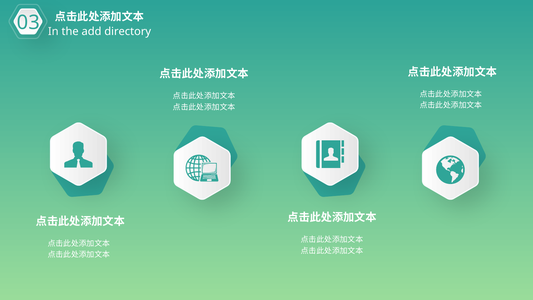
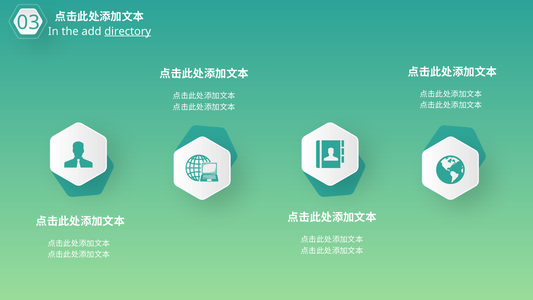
directory underline: none -> present (128, 31)
